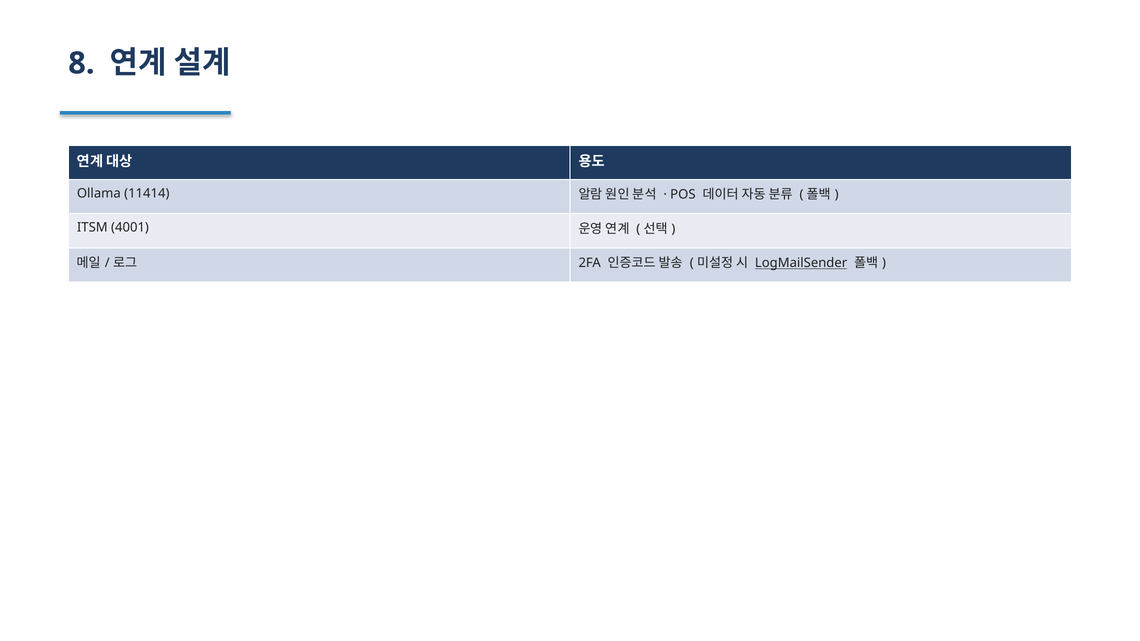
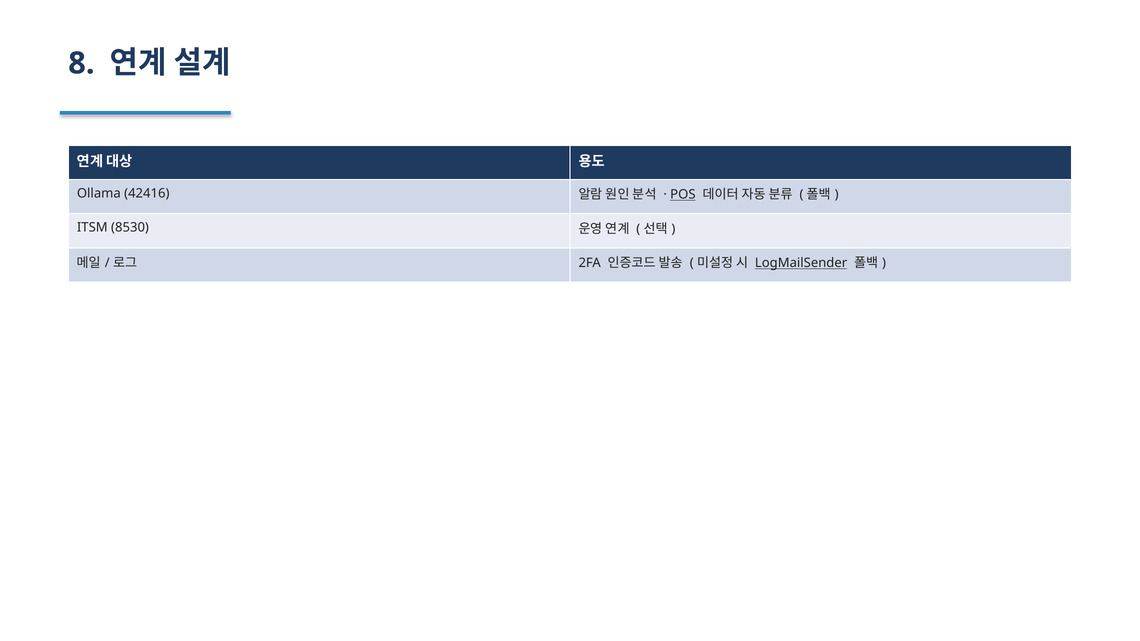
11414: 11414 -> 42416 (147, 193)
POS underline: none -> present (683, 195)
4001: 4001 -> 8530 (130, 228)
